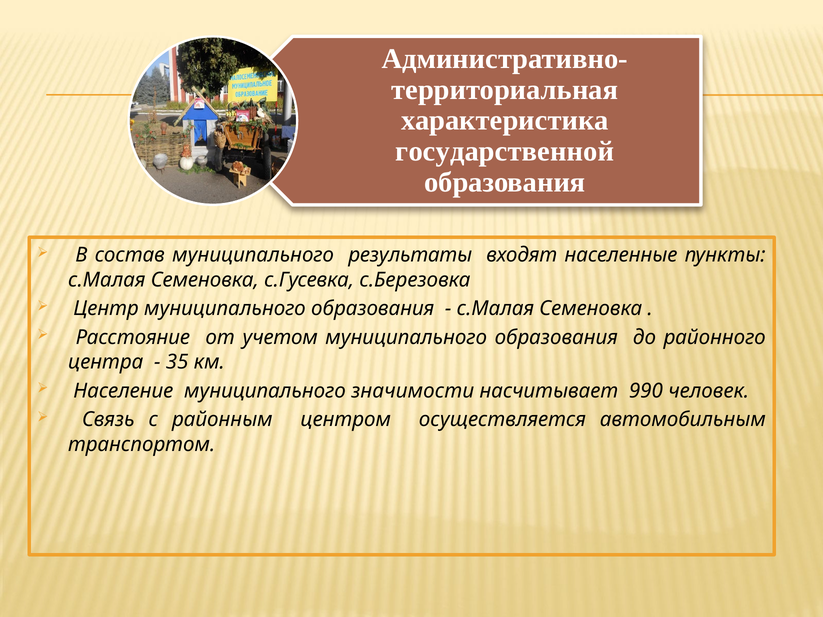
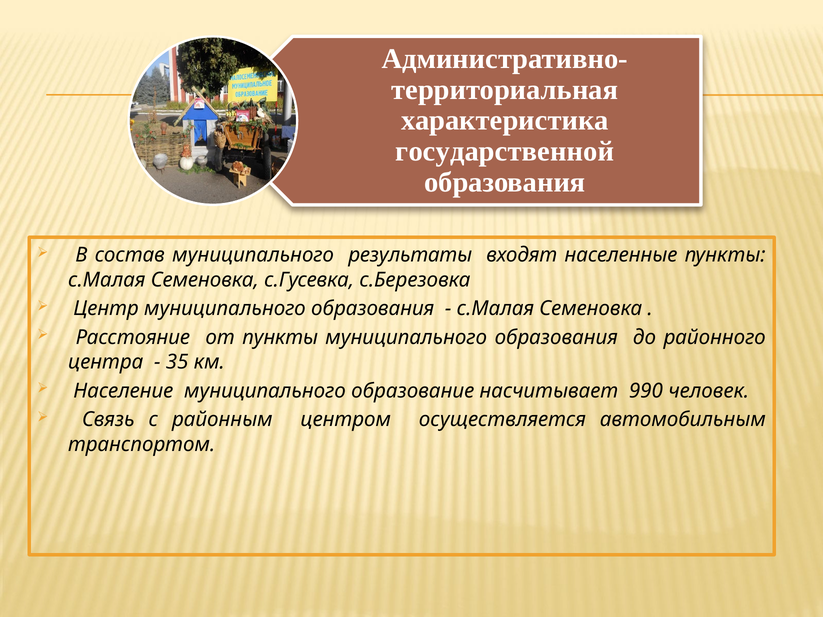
от учетом: учетом -> пункты (280, 337)
значимости: значимости -> образование (413, 391)
